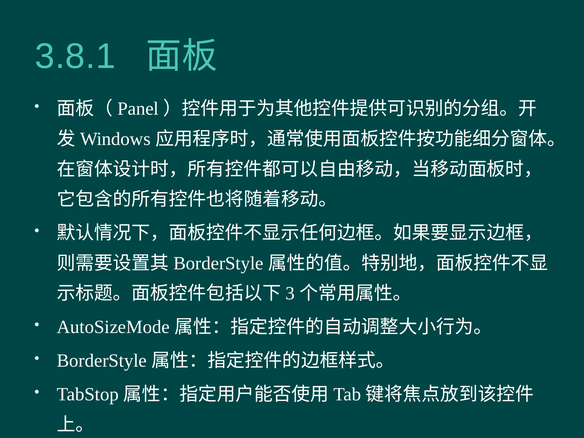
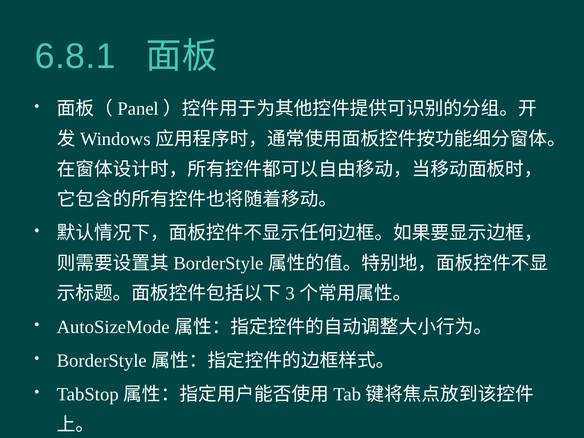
3.8.1: 3.8.1 -> 6.8.1 (75, 57)
